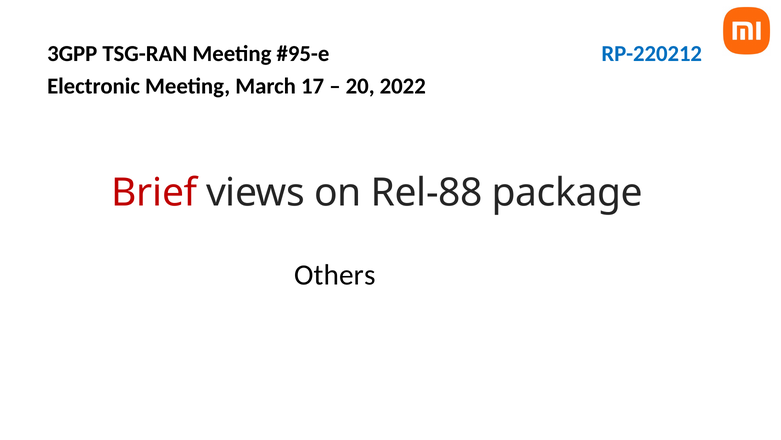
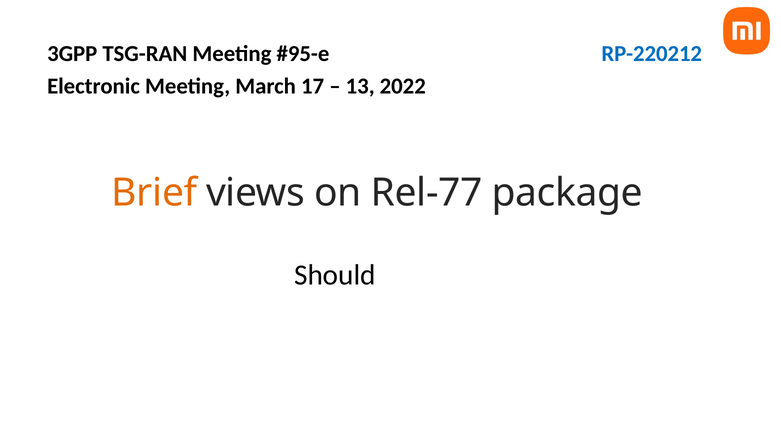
20: 20 -> 13 (360, 86)
Brief colour: red -> orange (154, 193)
Rel-88: Rel-88 -> Rel-77 (427, 193)
Others: Others -> Should (335, 275)
